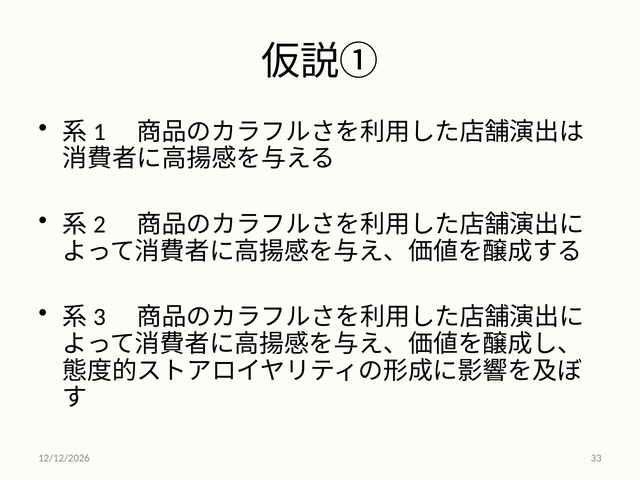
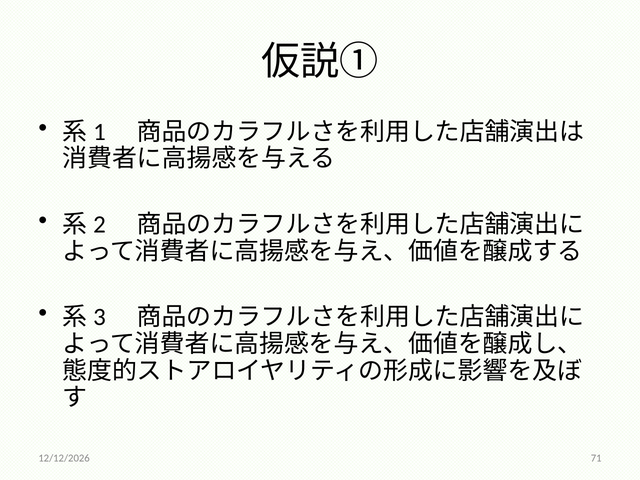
33: 33 -> 71 (596, 458)
